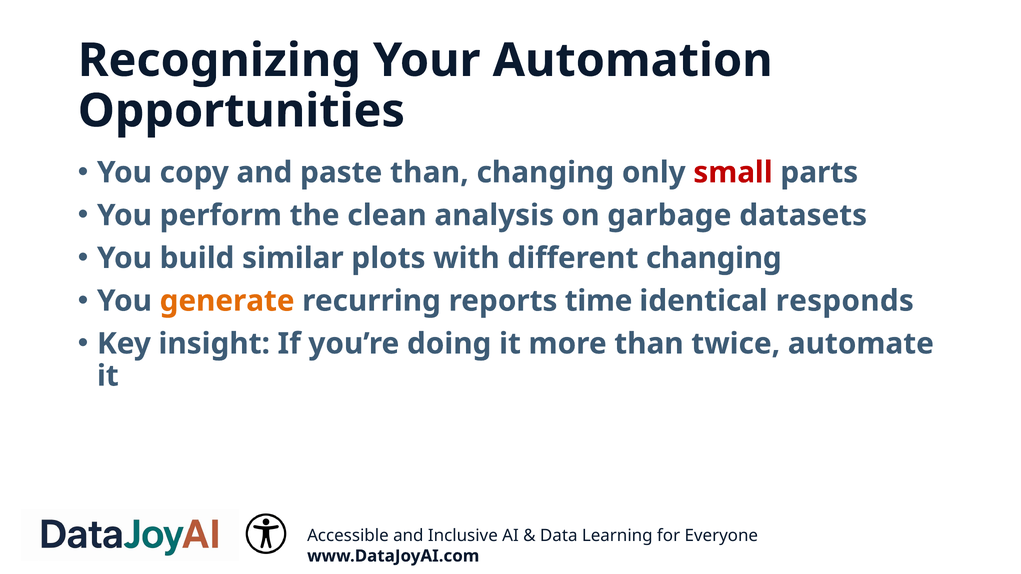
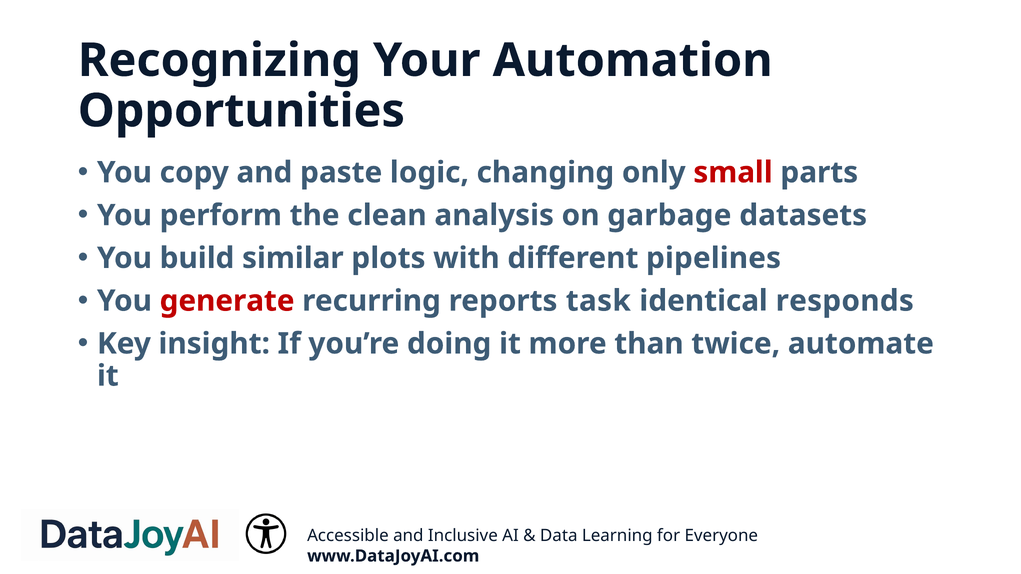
paste than: than -> logic (429, 173)
different changing: changing -> pipelines (714, 258)
generate colour: orange -> red (227, 301)
time: time -> task (598, 301)
